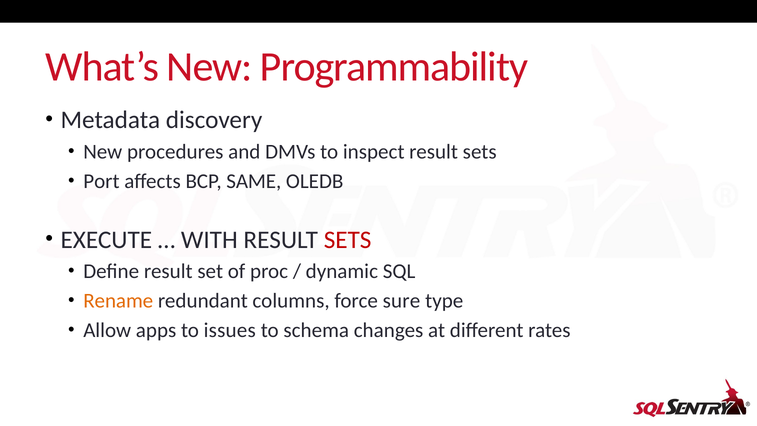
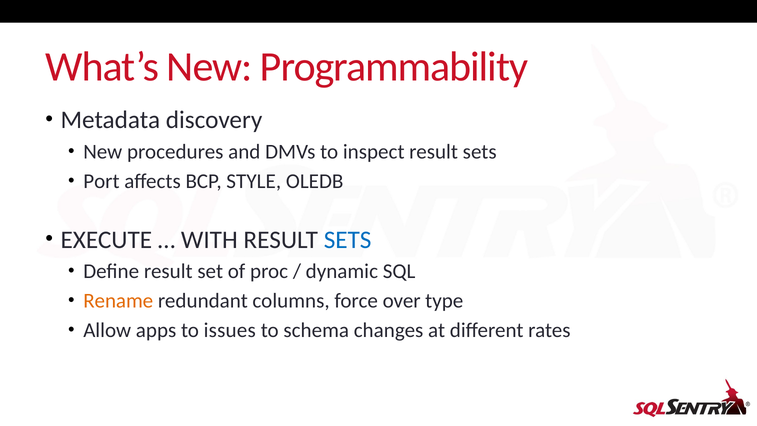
SAME: SAME -> STYLE (254, 181)
SETS colour: red -> blue (348, 240)
sure: sure -> over (402, 301)
